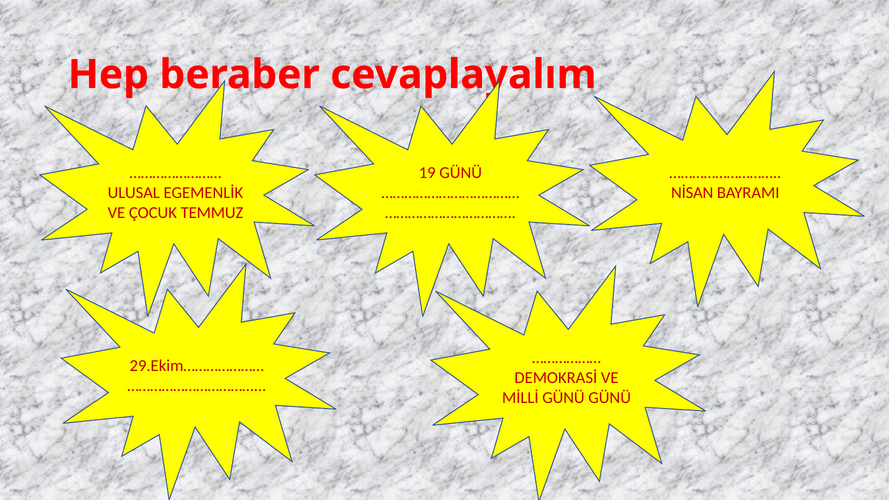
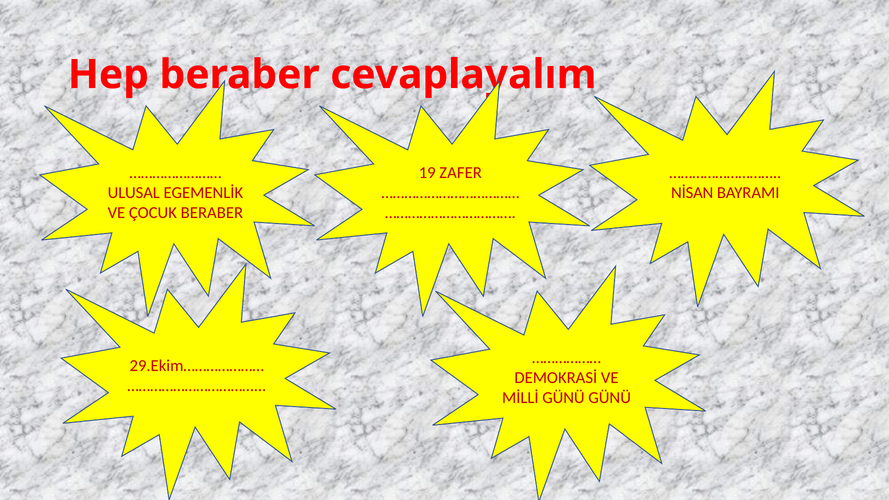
19 GÜNÜ: GÜNÜ -> ZAFER (461, 173)
ÇOCUK TEMMUZ: TEMMUZ -> BERABER (212, 213)
